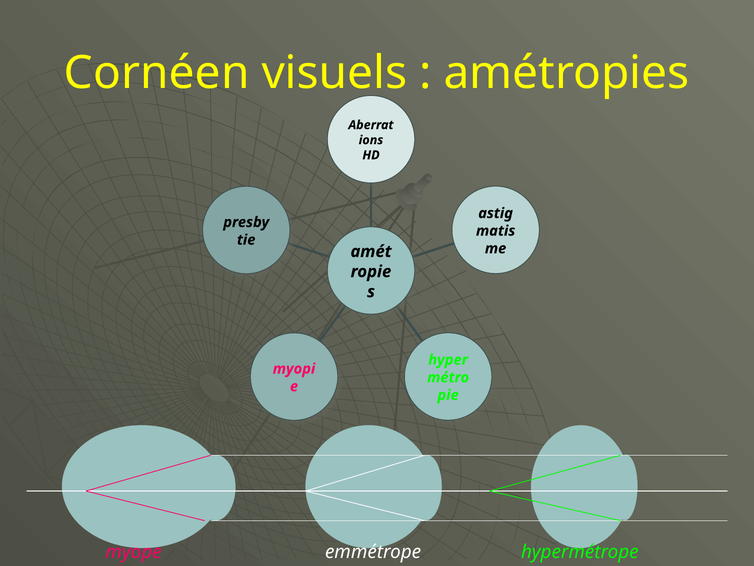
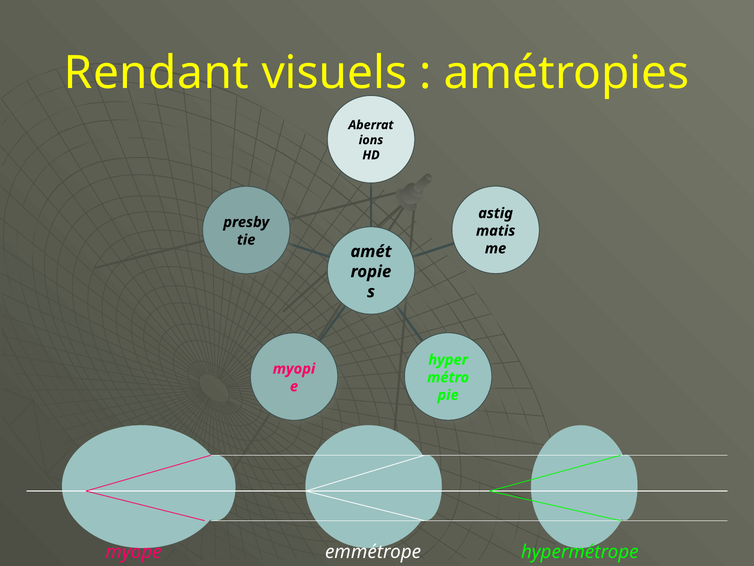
Cornéen: Cornéen -> Rendant (157, 73)
